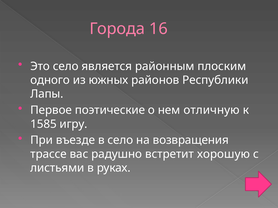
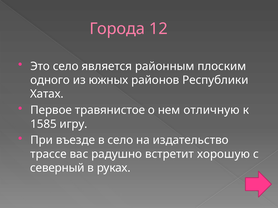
16: 16 -> 12 (158, 29)
Лапы: Лапы -> Хатах (47, 94)
поэтические: поэтические -> травянистое (110, 110)
возвращения: возвращения -> издательство (191, 141)
листьями: листьями -> северный (57, 168)
